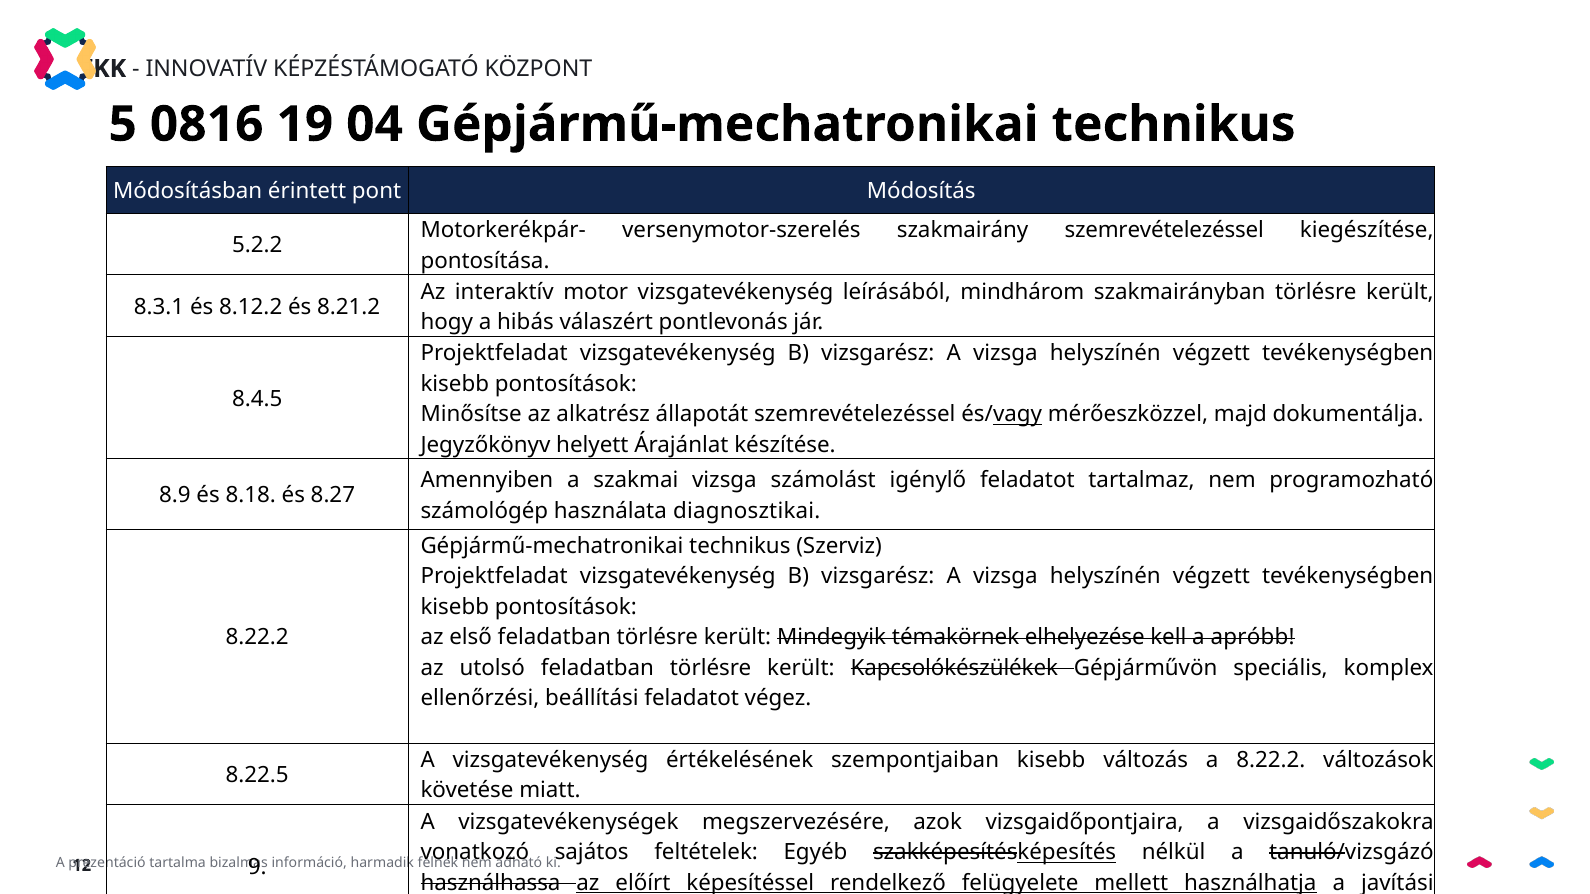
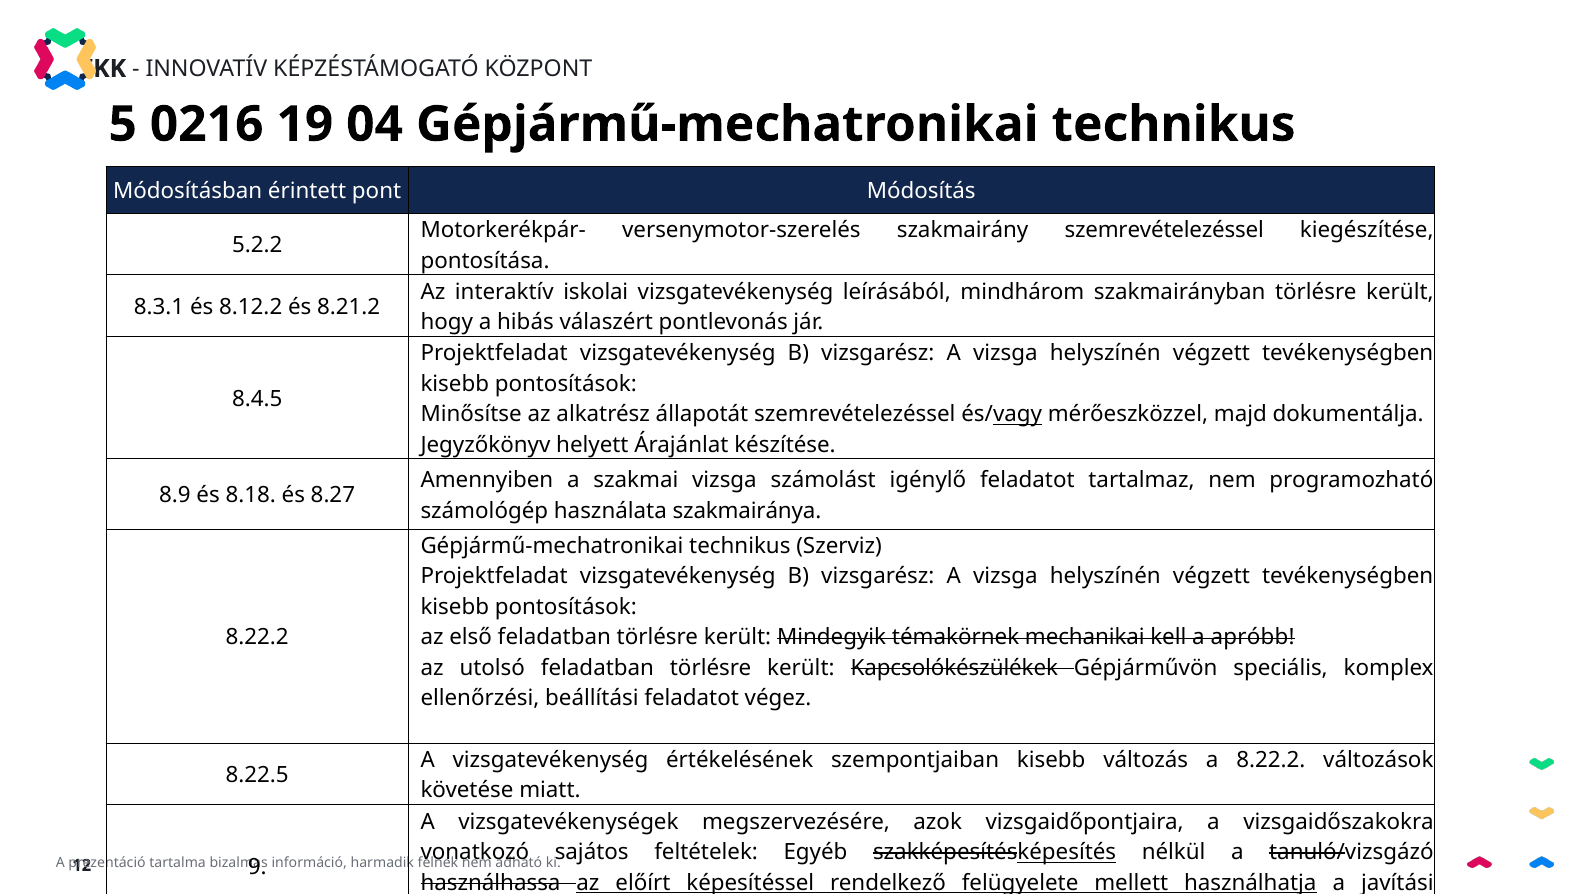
0816: 0816 -> 0216 (207, 124)
motor: motor -> iskolai (596, 292)
diagnosztikai: diagnosztikai -> szakmairánya (747, 511)
elhelyezése: elhelyezése -> mechanikai (1085, 638)
